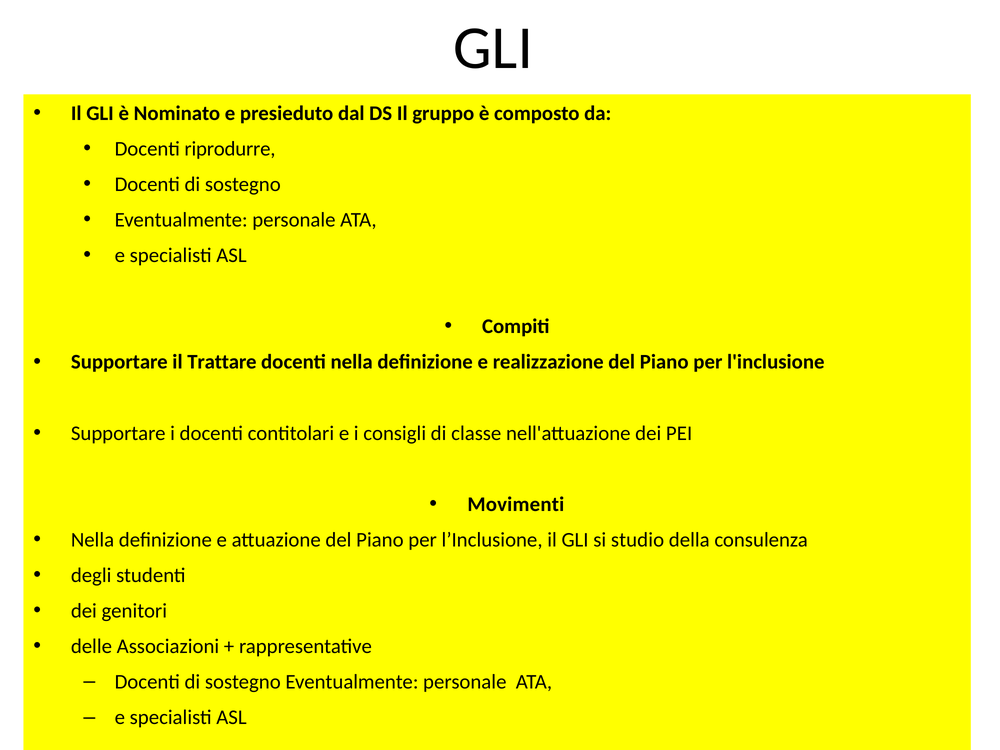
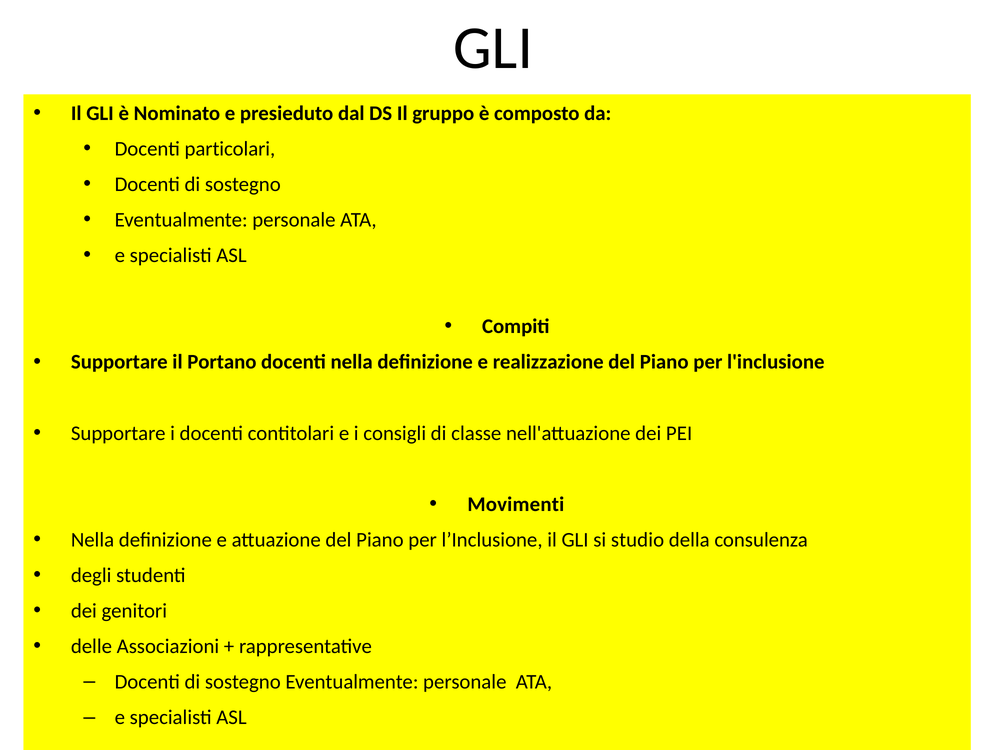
riprodurre: riprodurre -> particolari (230, 149)
Trattare: Trattare -> Portano (222, 362)
